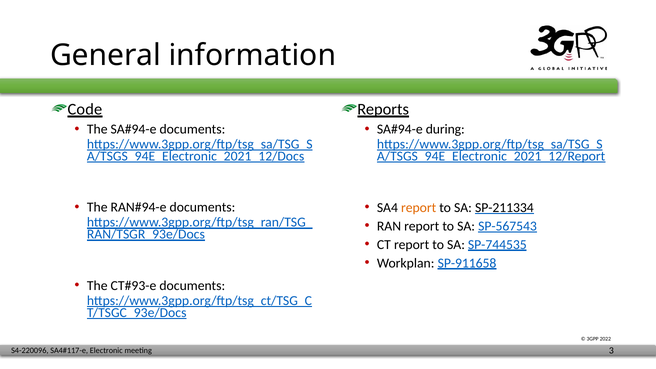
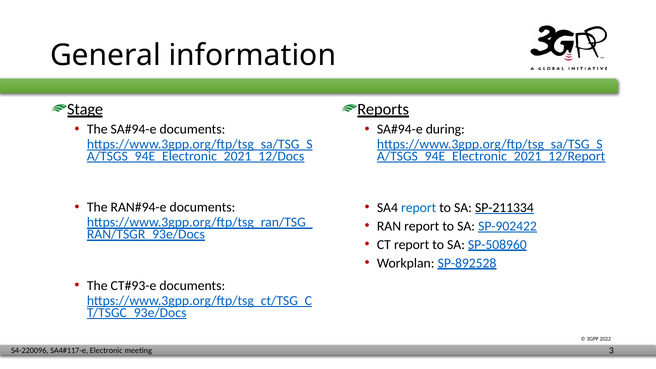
Code: Code -> Stage (85, 109)
report colour: orange -> blue (419, 208)
SP-567543: SP-567543 -> SP-902422 (508, 226)
SP-744535: SP-744535 -> SP-508960 (497, 245)
SP-911658: SP-911658 -> SP-892528 (467, 263)
